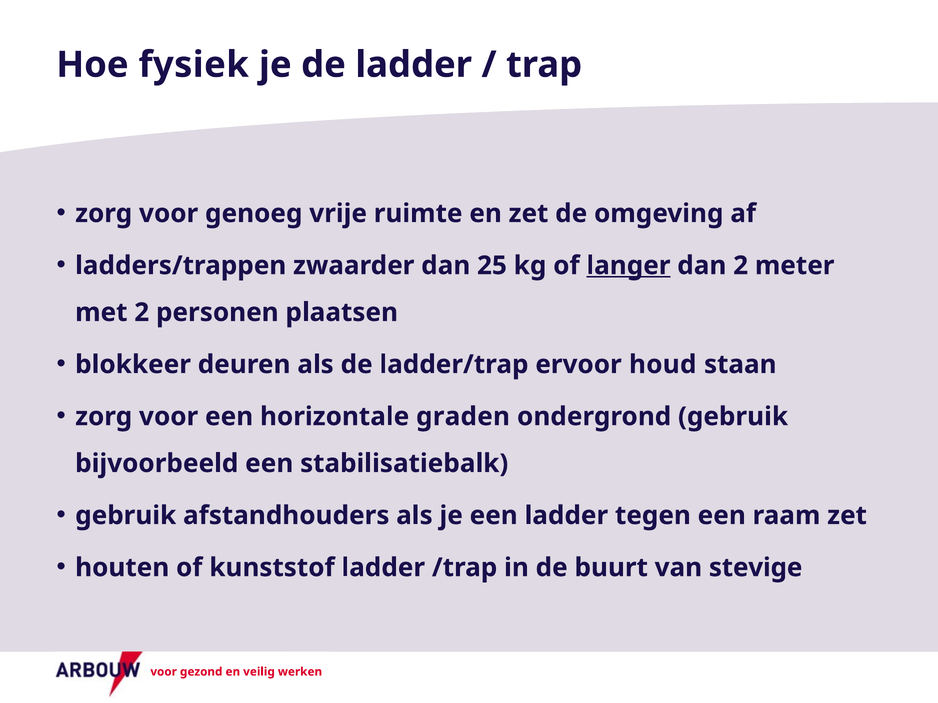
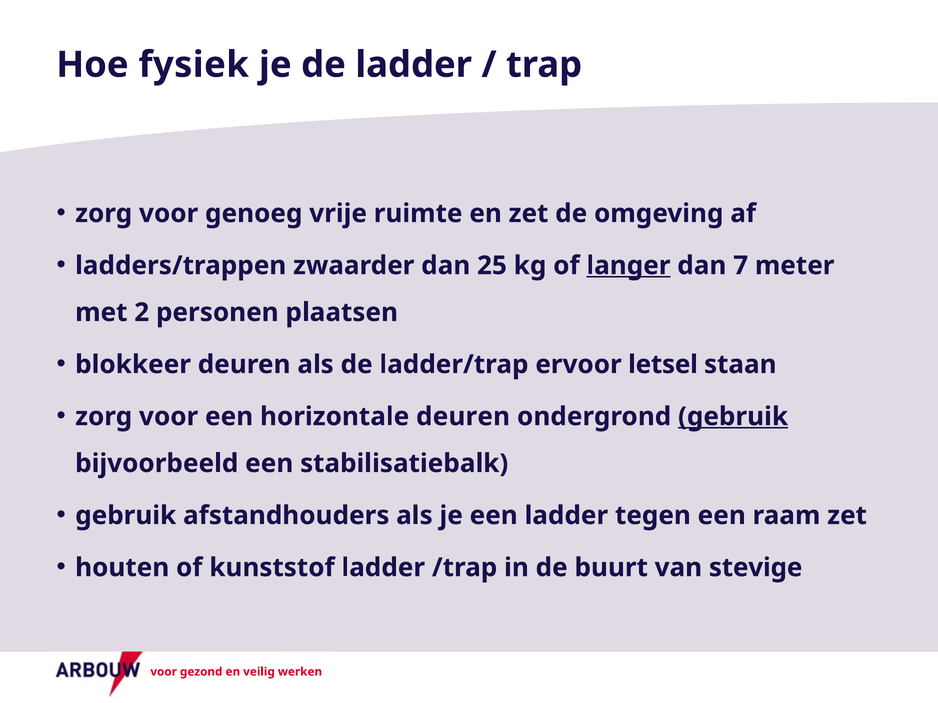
dan 2: 2 -> 7 (741, 266)
houd: houd -> letsel (663, 365)
horizontale graden: graden -> deuren (463, 417)
gebruik underline: none -> present (733, 417)
